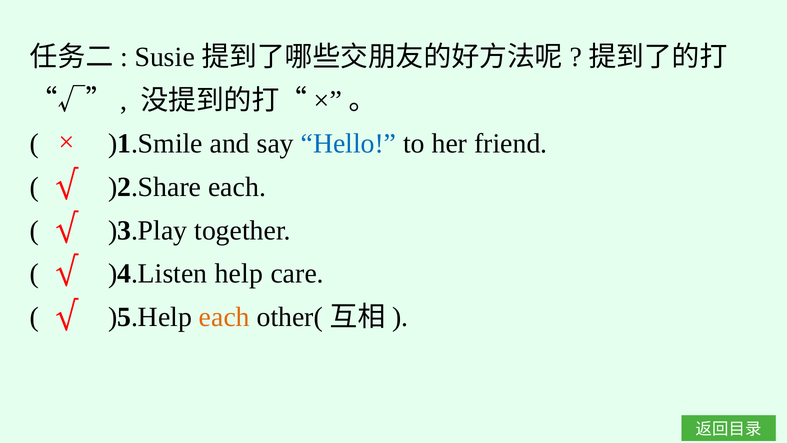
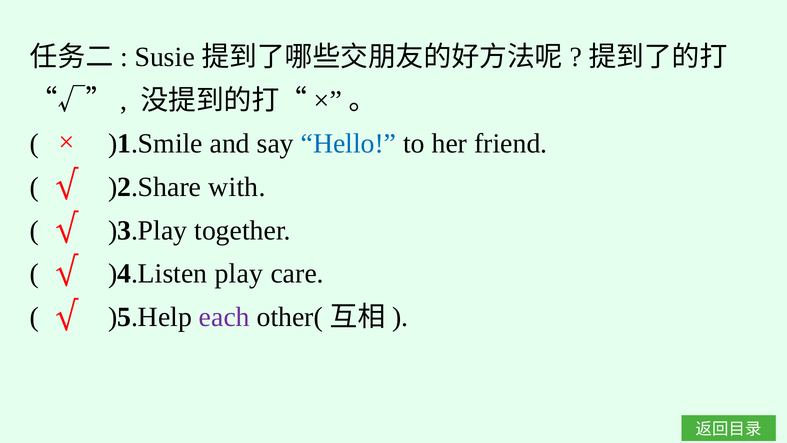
)2.Share each: each -> with (237, 187)
help: help -> play (239, 274)
each colour: orange -> purple (224, 317)
